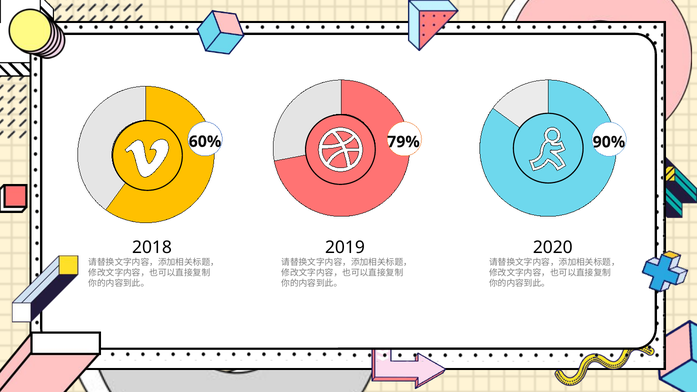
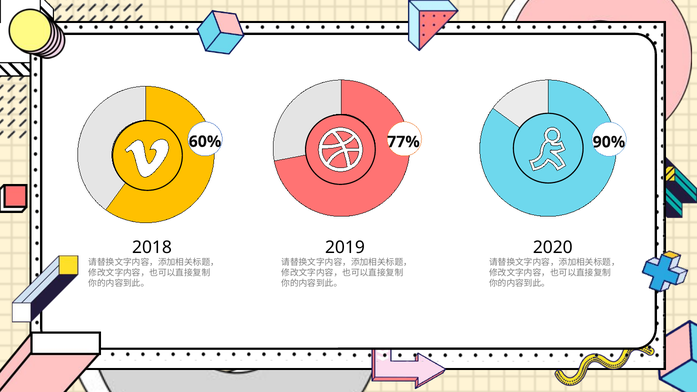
79%: 79% -> 77% (403, 142)
